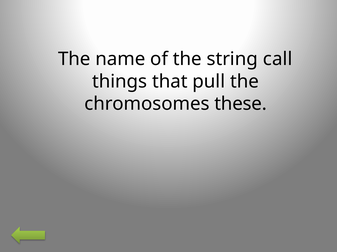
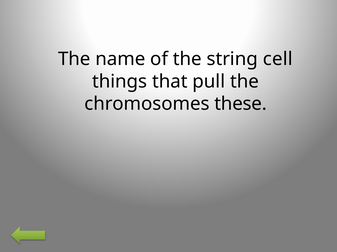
call: call -> cell (278, 59)
